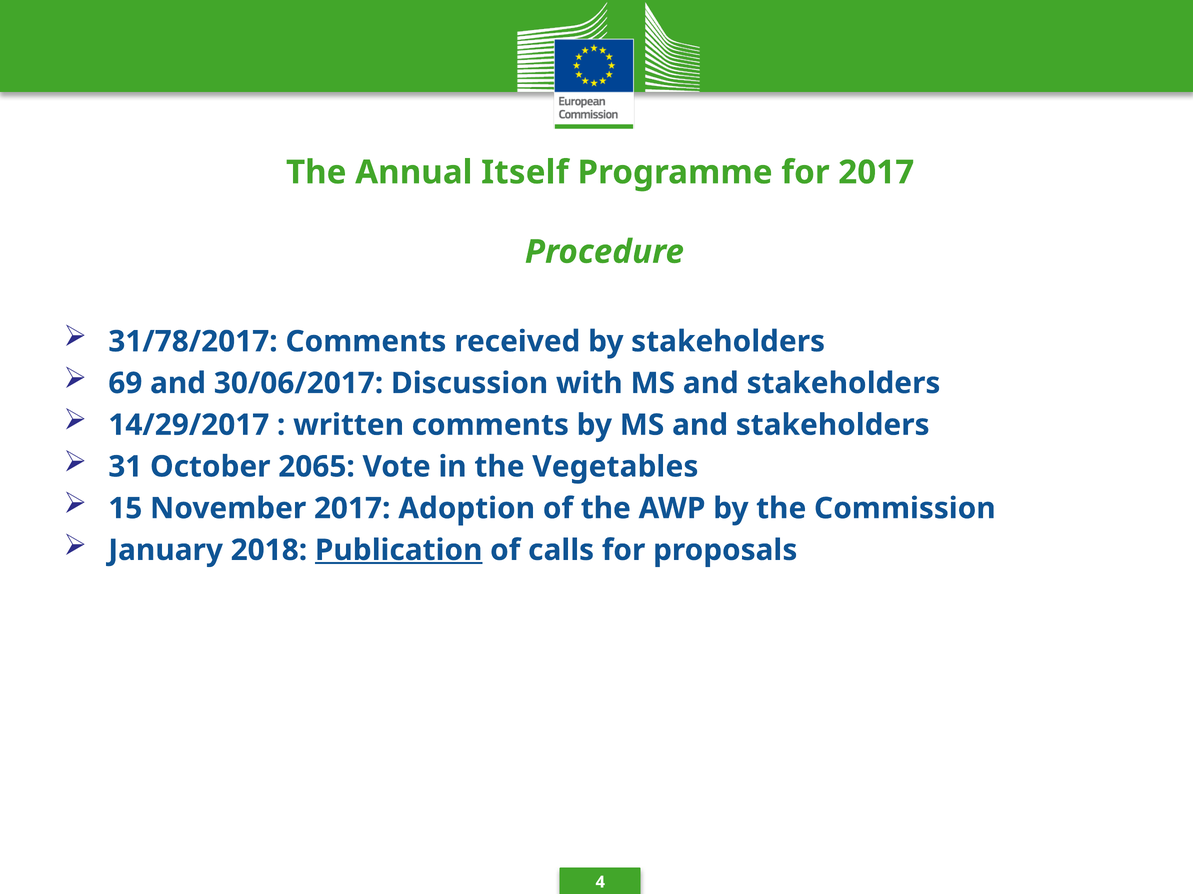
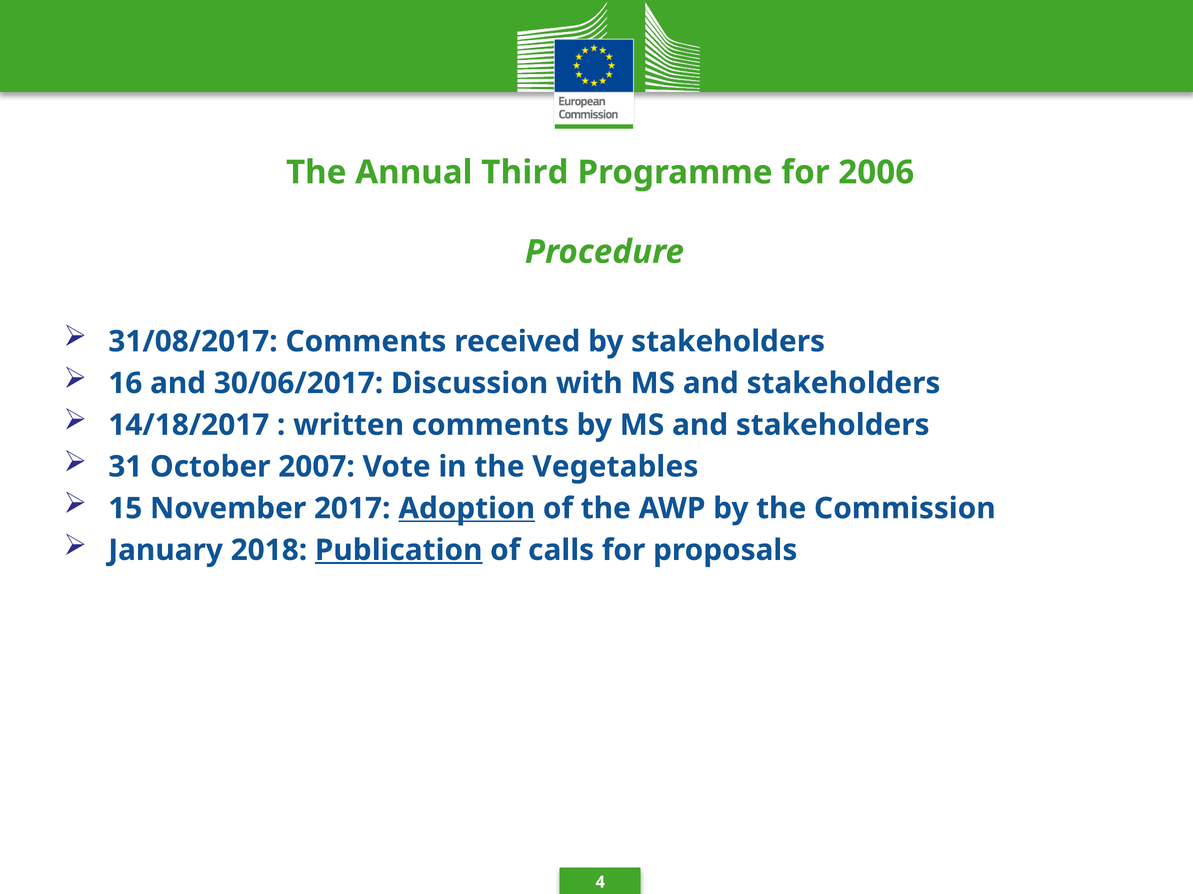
Itself: Itself -> Third (525, 173)
for 2017: 2017 -> 2006 (876, 173)
31/78/2017: 31/78/2017 -> 31/08/2017 (193, 342)
69: 69 -> 16 (125, 384)
14/29/2017: 14/29/2017 -> 14/18/2017 (189, 425)
2065: 2065 -> 2007 (317, 467)
Adoption underline: none -> present (467, 509)
